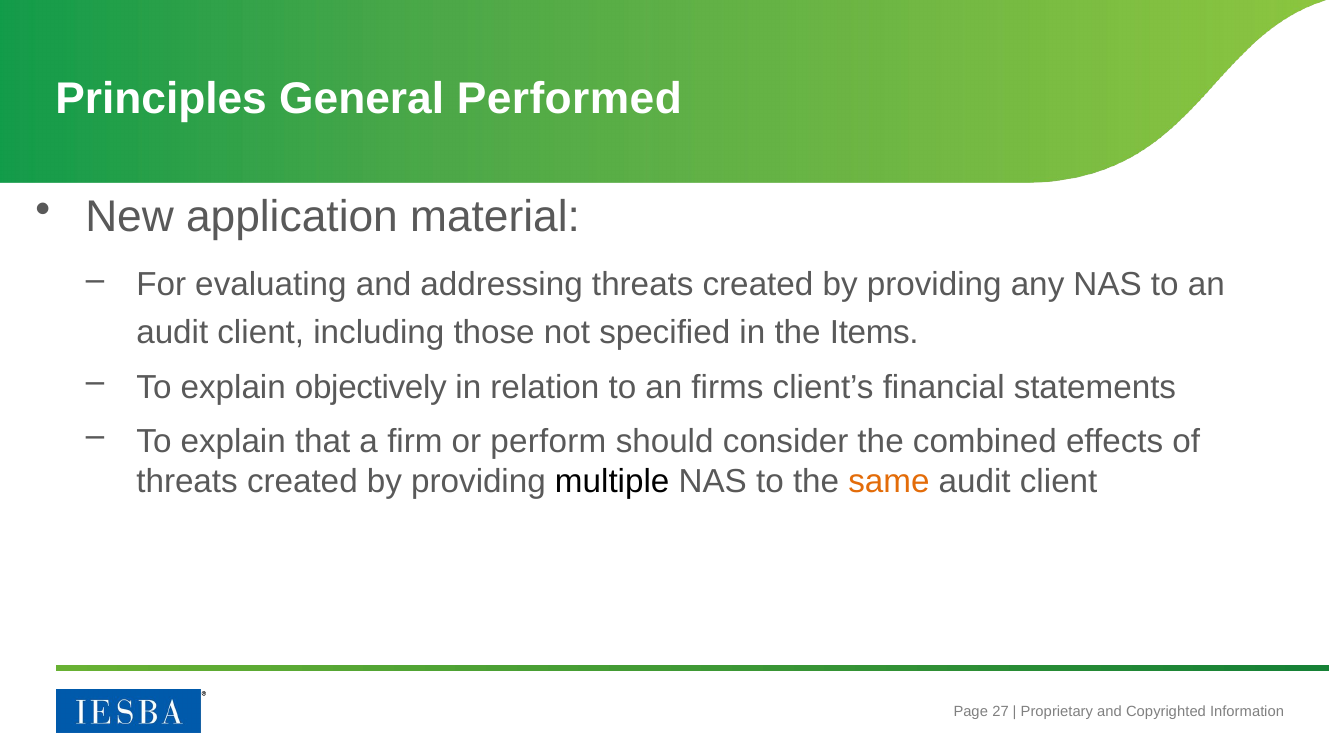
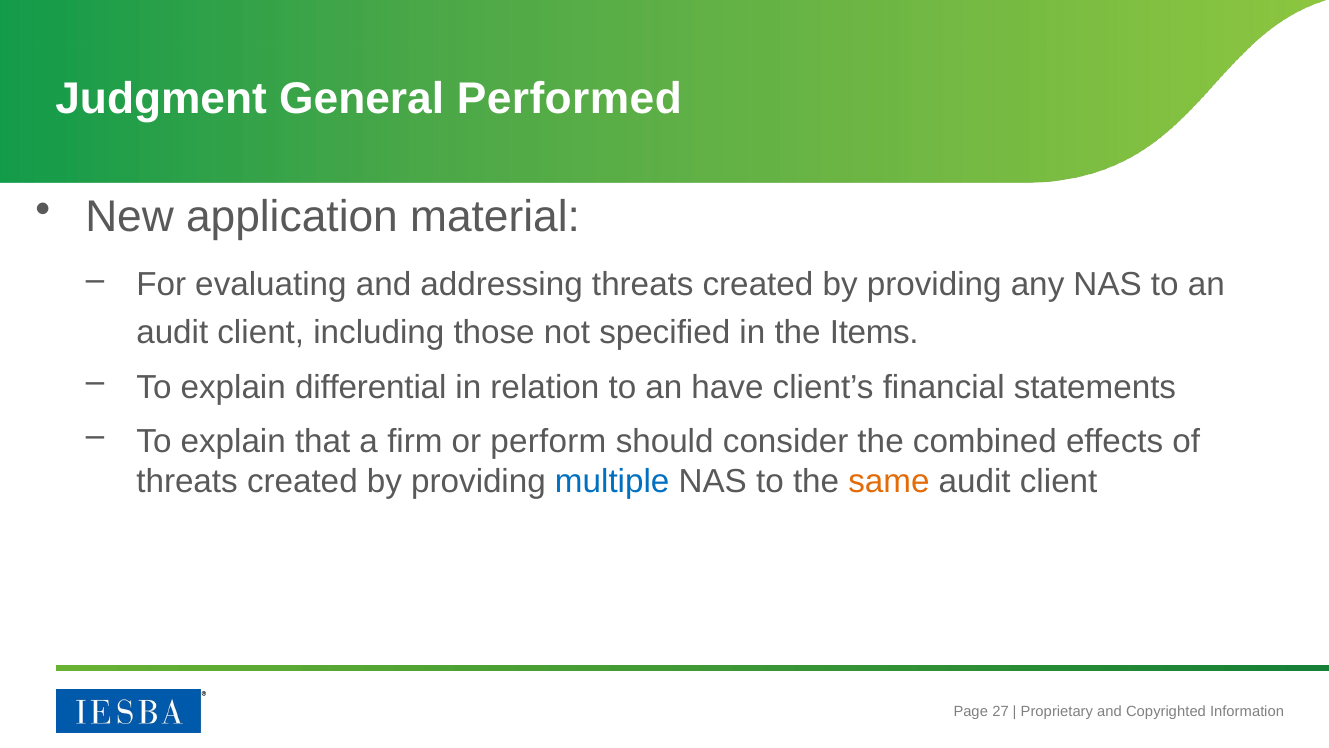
Principles: Principles -> Judgment (161, 99)
objectively: objectively -> differential (371, 387)
firms: firms -> have (728, 387)
multiple colour: black -> blue (612, 481)
